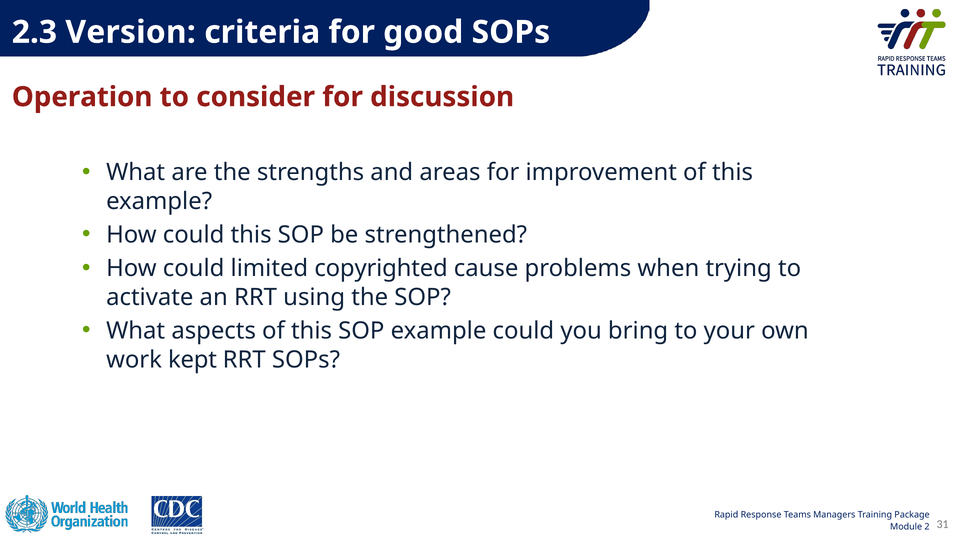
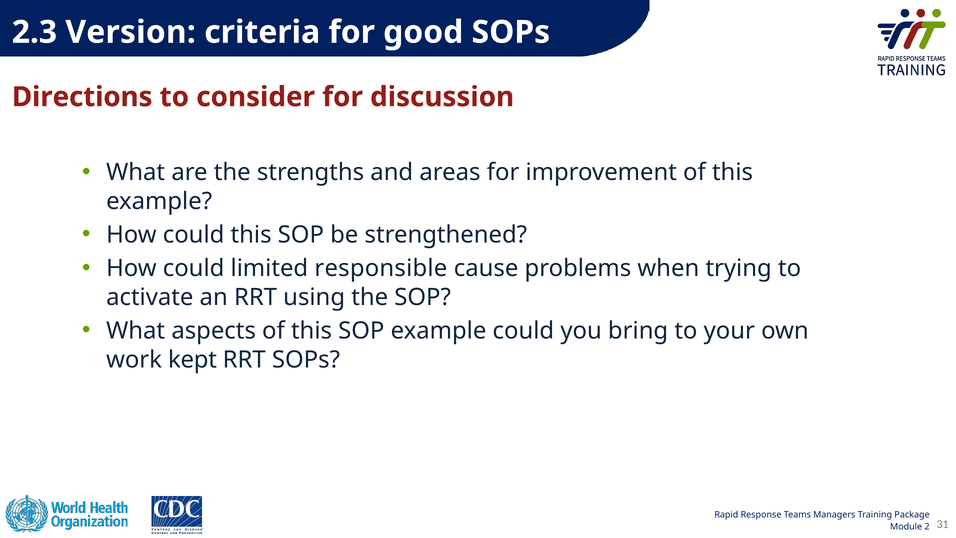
Operation: Operation -> Directions (82, 97)
copyrighted: copyrighted -> responsible (381, 268)
